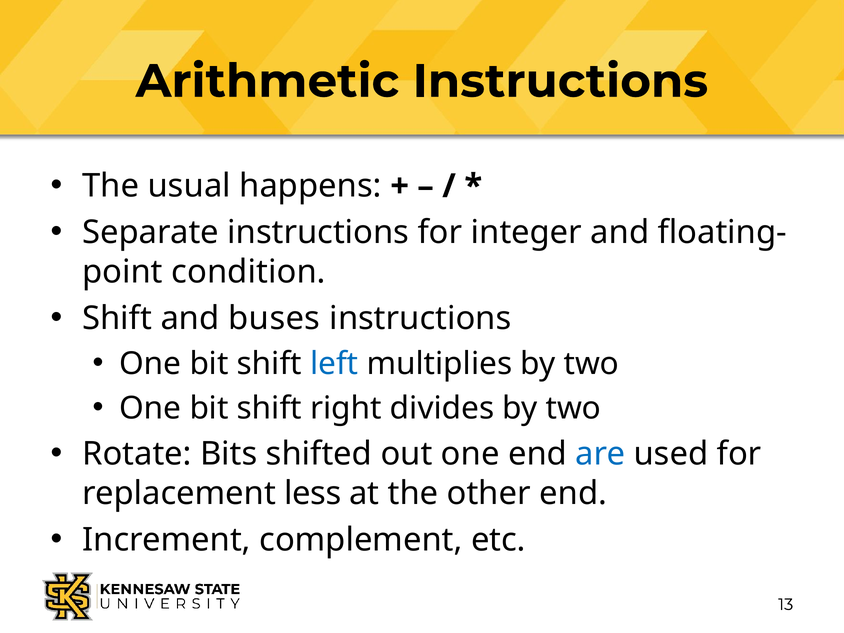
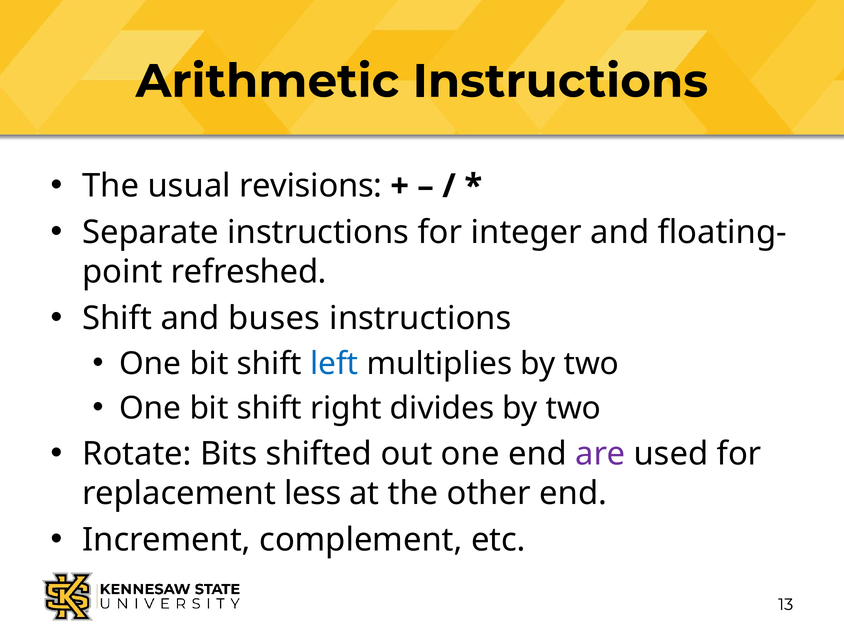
happens: happens -> revisions (311, 186)
condition: condition -> refreshed (249, 272)
are colour: blue -> purple (600, 454)
